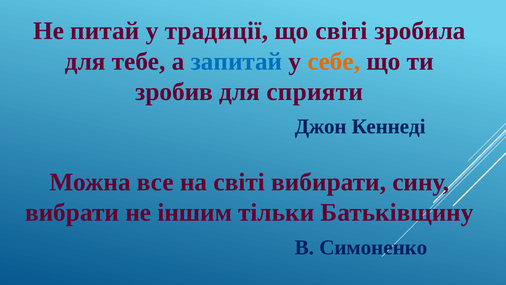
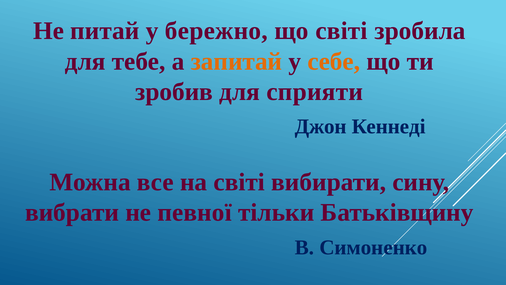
традиції: традиції -> бережно (216, 31)
запитай colour: blue -> orange (236, 61)
іншим: іншим -> певної (195, 212)
